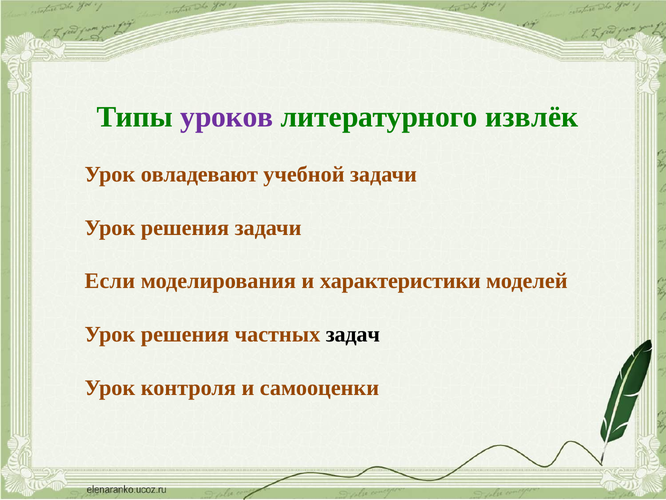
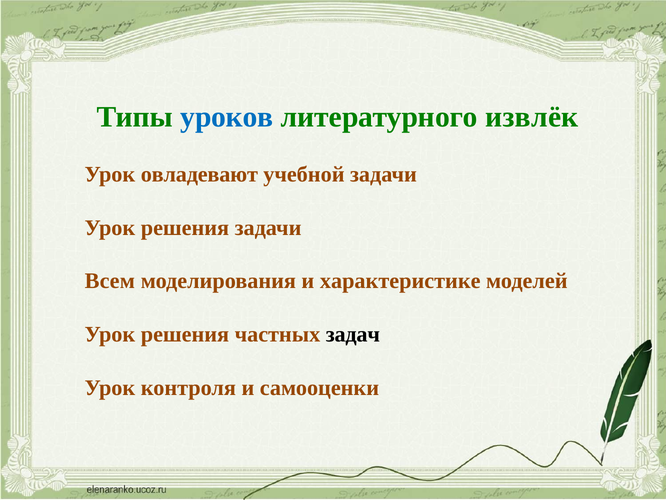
уроков colour: purple -> blue (227, 117)
Если: Если -> Всем (110, 281)
характеристики: характеристики -> характеристике (400, 281)
